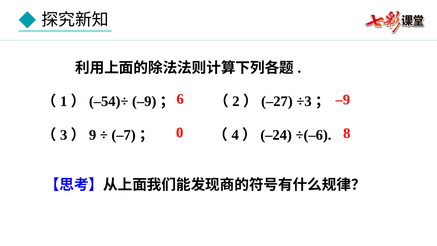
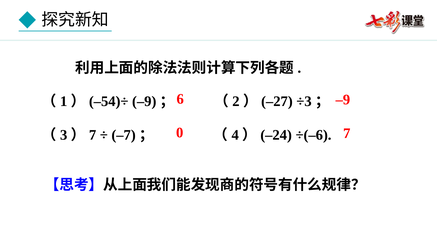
0 8: 8 -> 7 (347, 133)
9: 9 -> 7 (93, 135)
